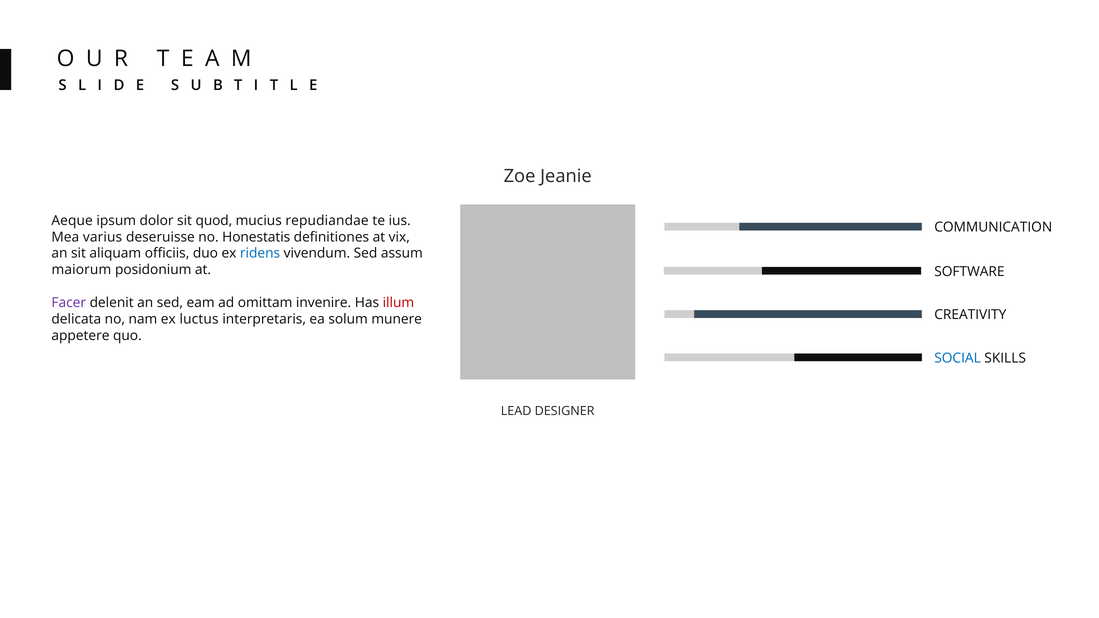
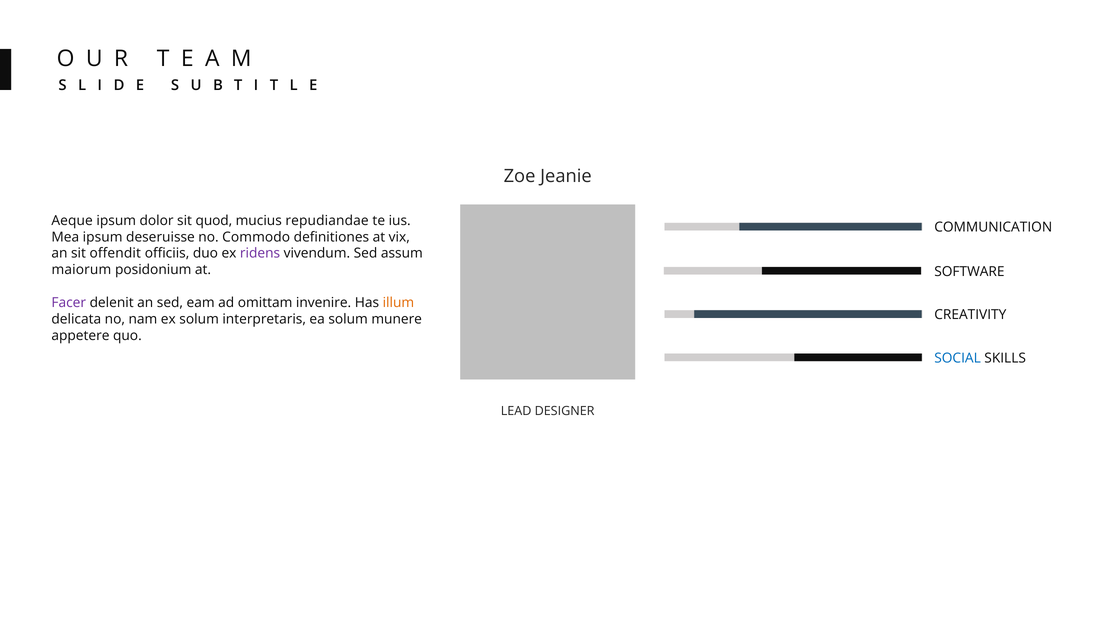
Mea varius: varius -> ipsum (103, 237)
Honestatis: Honestatis -> Commodo (256, 237)
aliquam: aliquam -> offendit (115, 254)
ridens colour: blue -> purple (260, 254)
illum colour: red -> orange (398, 303)
ex luctus: luctus -> solum (199, 319)
